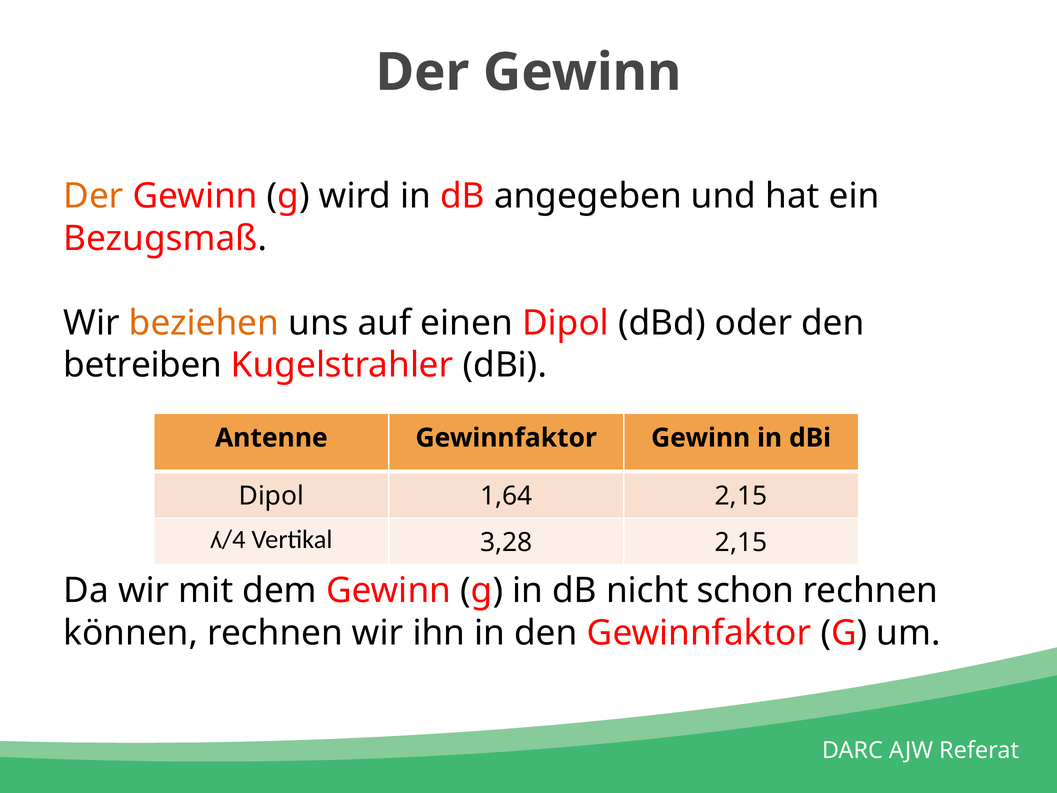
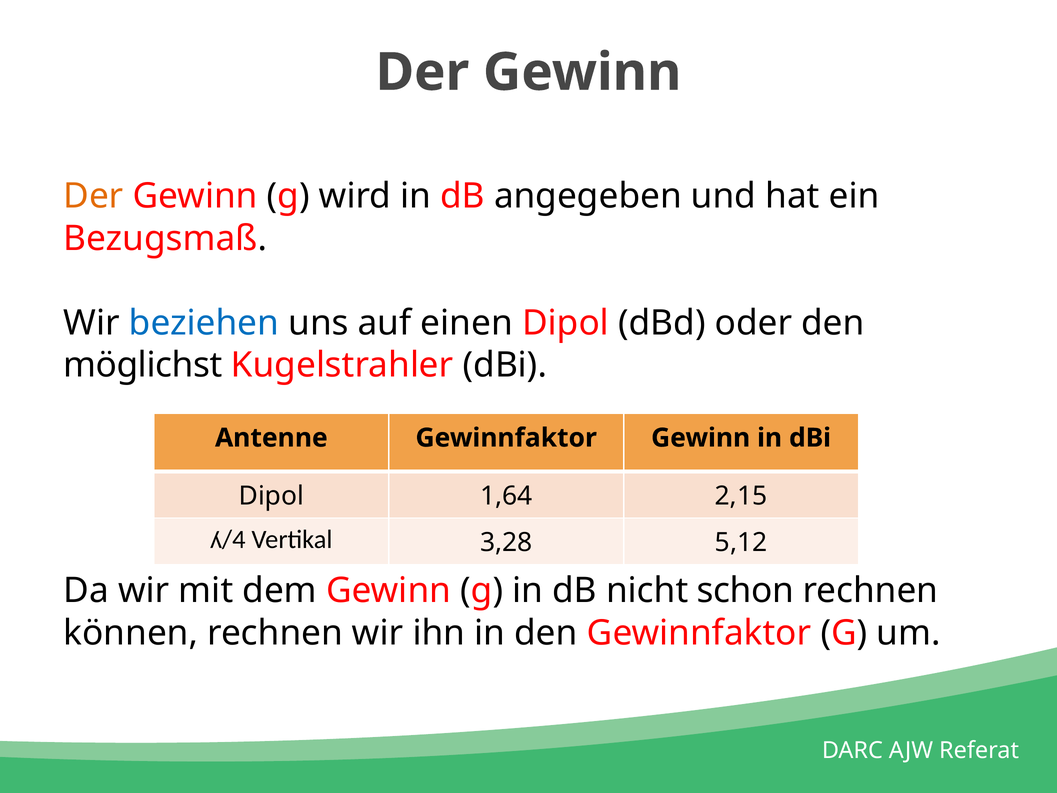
beziehen colour: orange -> blue (204, 323)
betreiben: betreiben -> möglichst (143, 365)
3,28 2,15: 2,15 -> 5,12 (741, 543)
